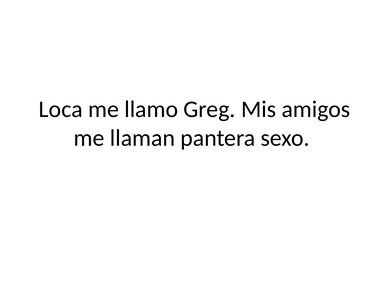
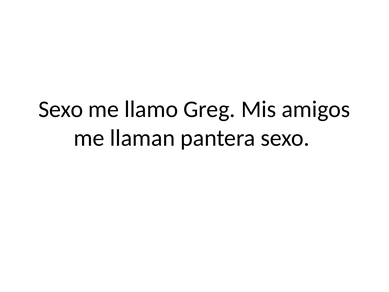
Loca: Loca -> Sexo (61, 109)
